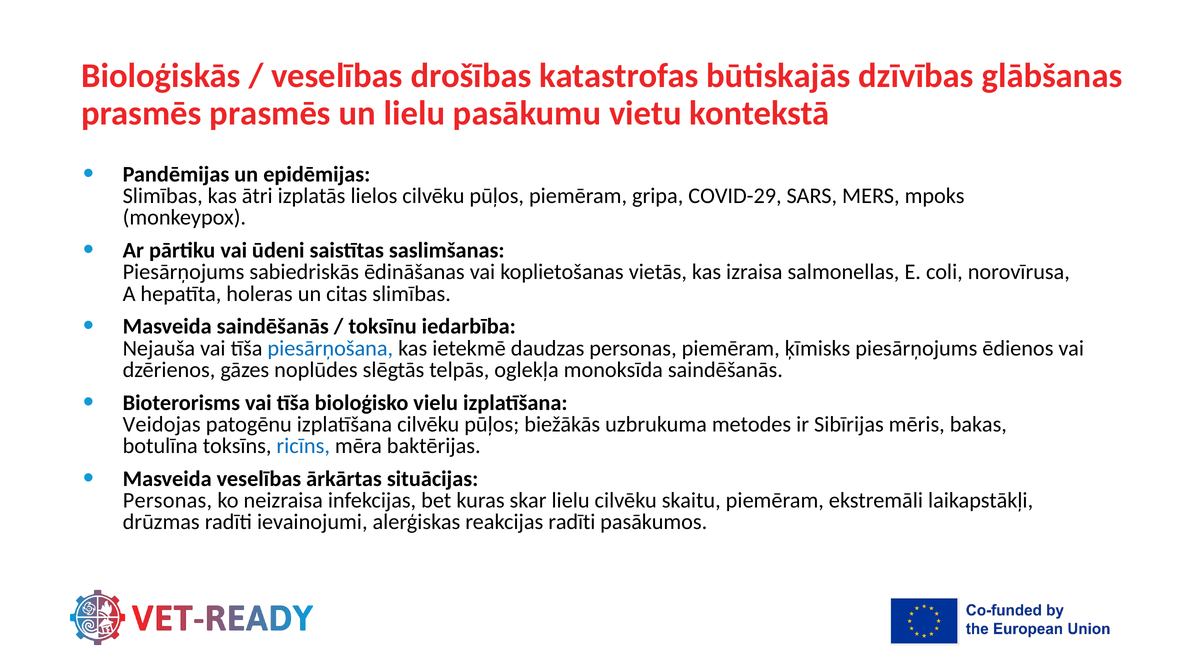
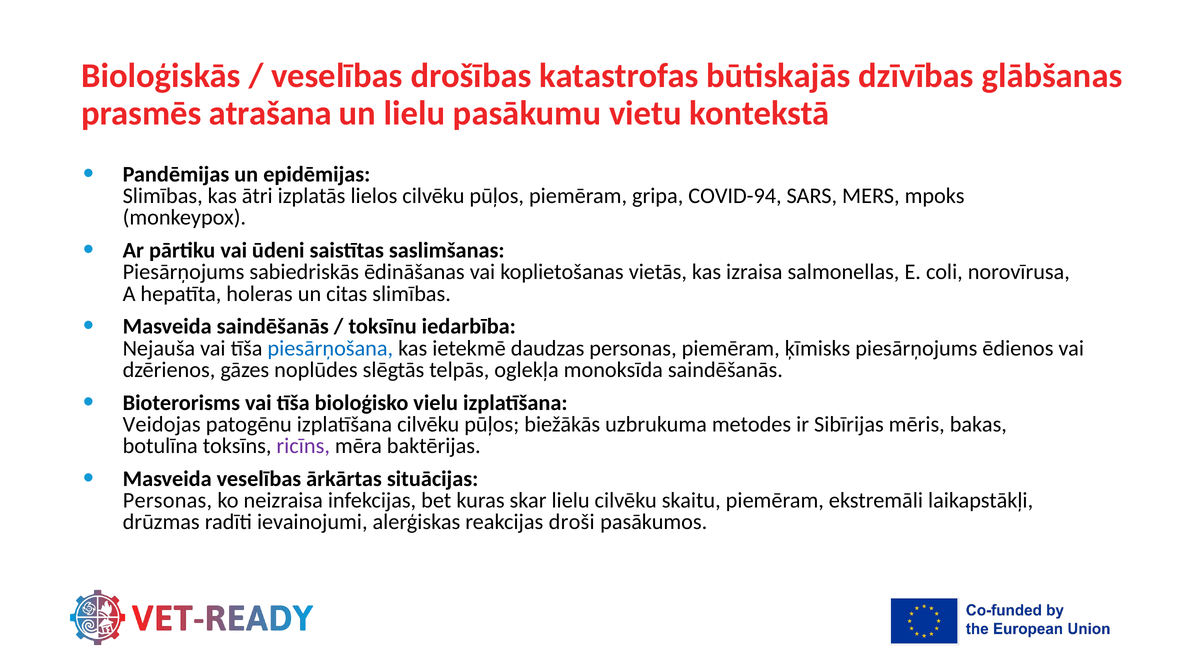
prasmēs prasmēs: prasmēs -> atrašana (270, 113)
COVID-29: COVID-29 -> COVID-94 (735, 196)
ricīns colour: blue -> purple (303, 446)
reakcijas radīti: radīti -> droši (572, 522)
